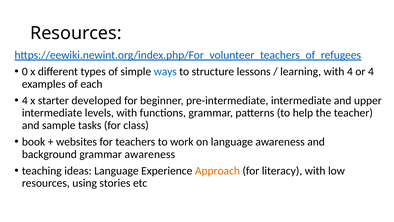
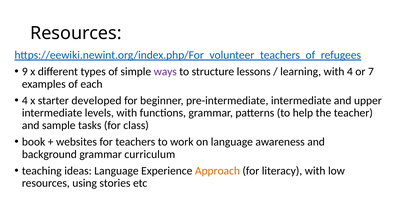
0: 0 -> 9 (25, 71)
ways colour: blue -> purple (165, 71)
or 4: 4 -> 7 (371, 71)
grammar awareness: awareness -> curriculum (150, 154)
